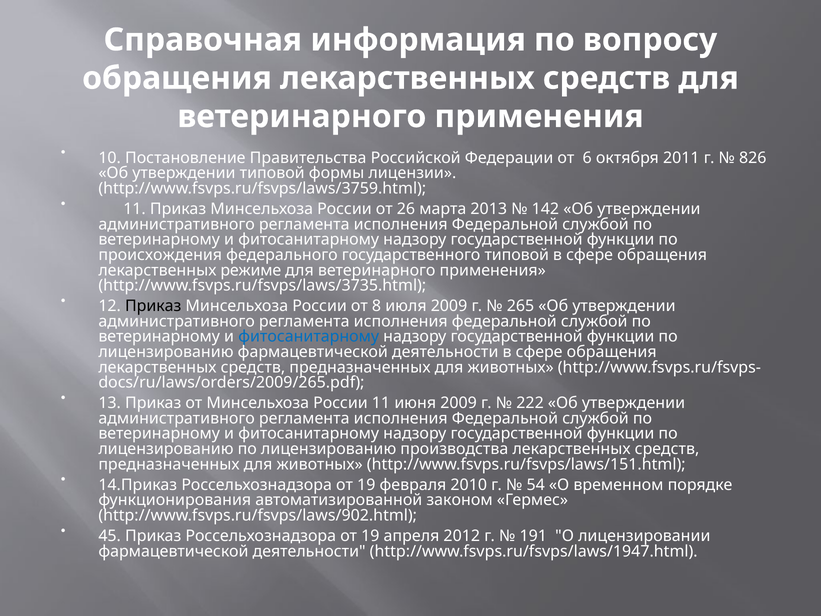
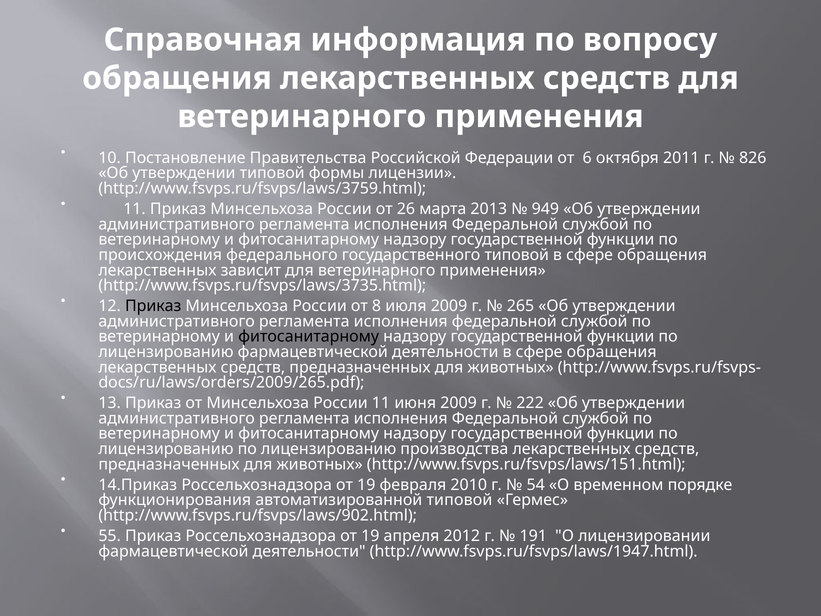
142: 142 -> 949 (545, 209)
режиме: режиме -> зависит (251, 270)
фитосанитарному colour: blue -> black (309, 337)
автоматизированной законом: законом -> типовой (459, 500)
45: 45 -> 55 (110, 536)
